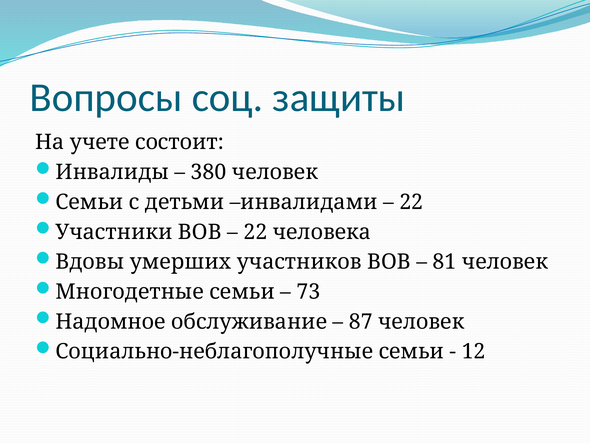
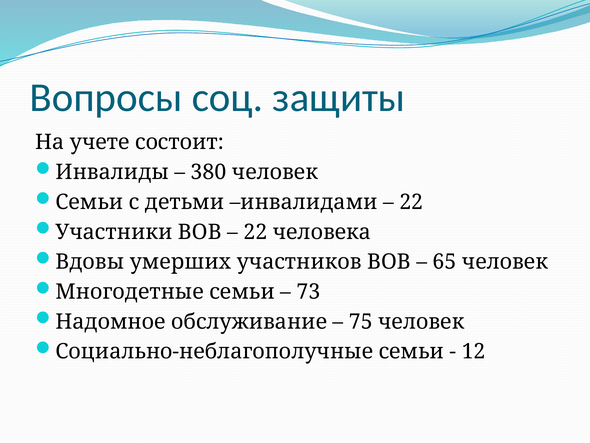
81: 81 -> 65 (445, 262)
87: 87 -> 75 (361, 321)
